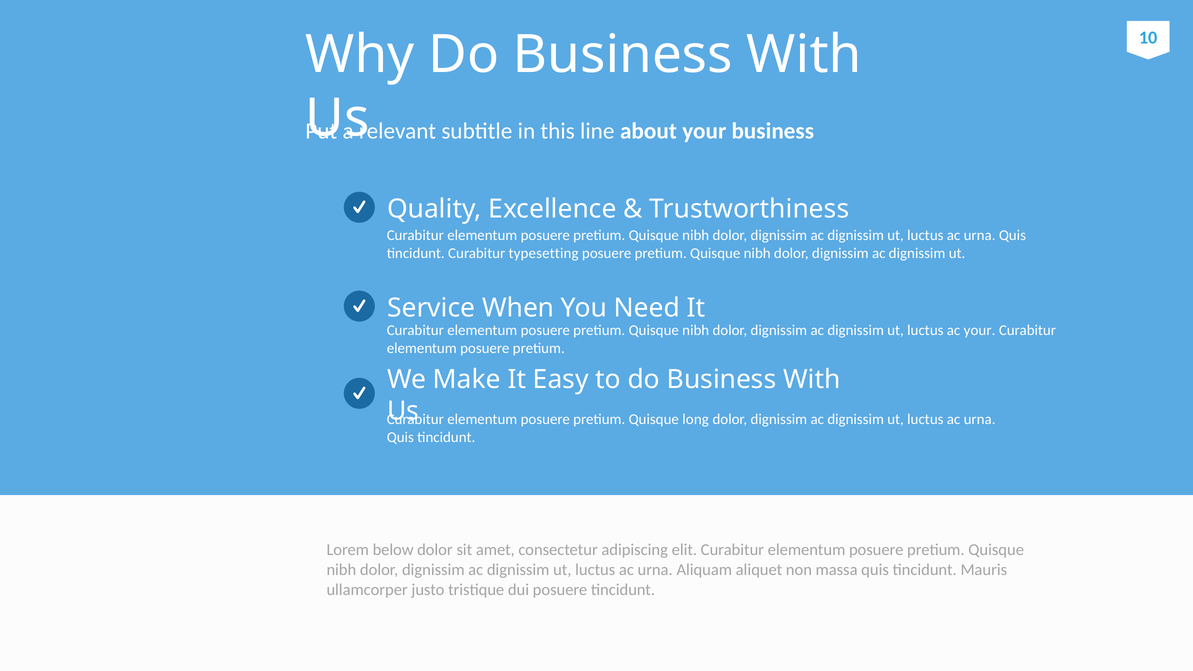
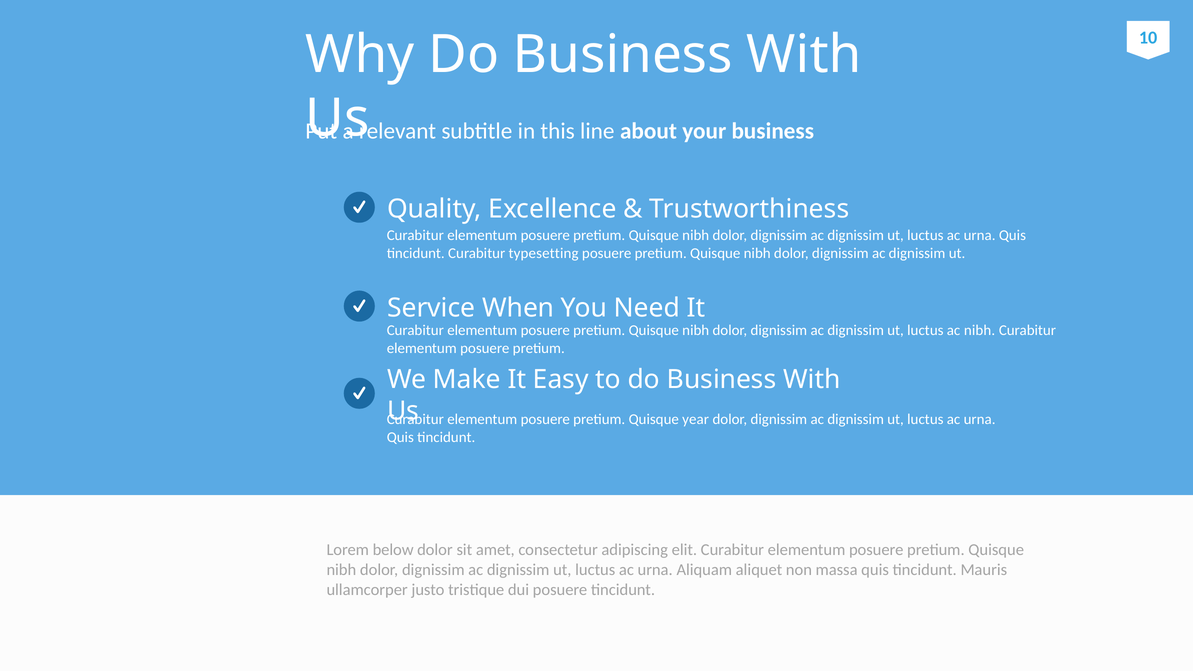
ac your: your -> nibh (980, 330)
long: long -> year (696, 420)
